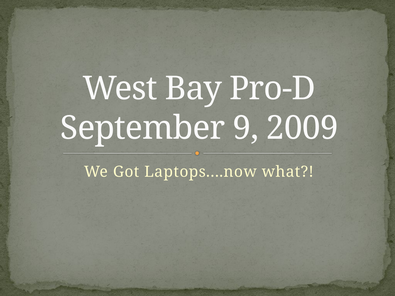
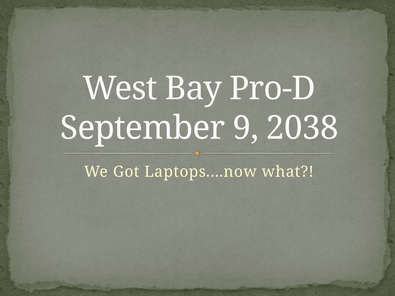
2009: 2009 -> 2038 (302, 128)
